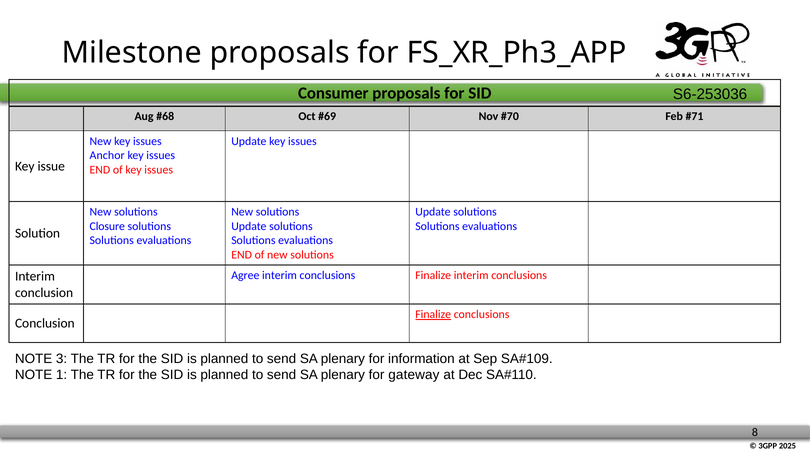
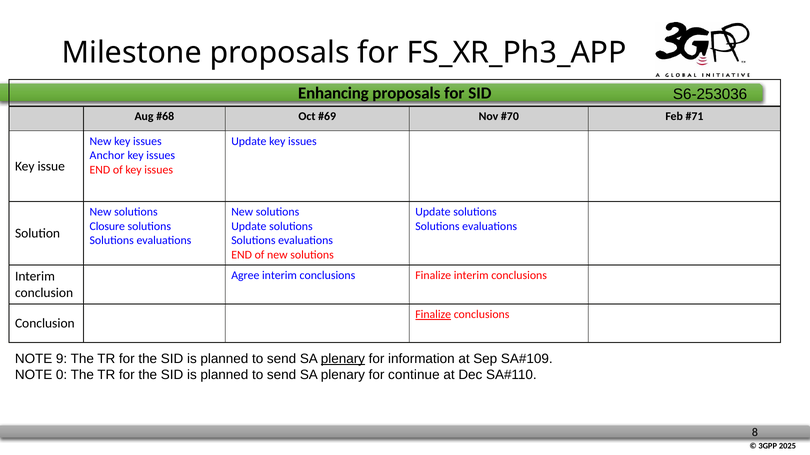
Consumer: Consumer -> Enhancing (333, 93)
3: 3 -> 9 (62, 359)
plenary underline: none -> present (343, 359)
1: 1 -> 0 (62, 375)
gateway: gateway -> continue (414, 375)
